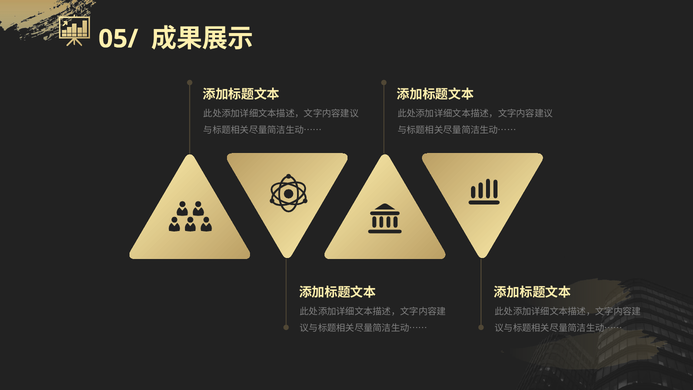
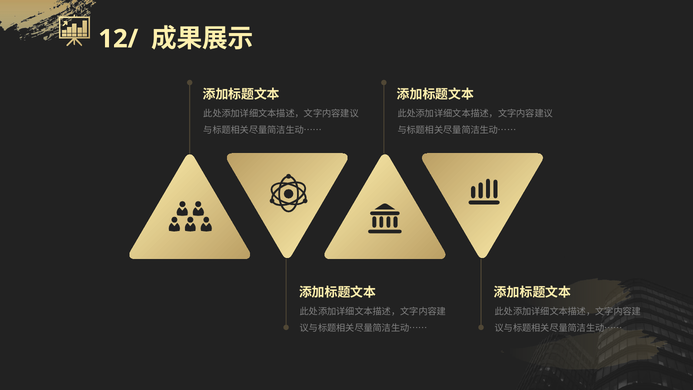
05/: 05/ -> 12/ (118, 39)
